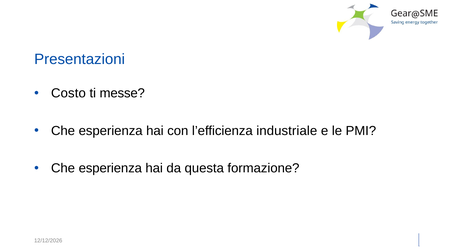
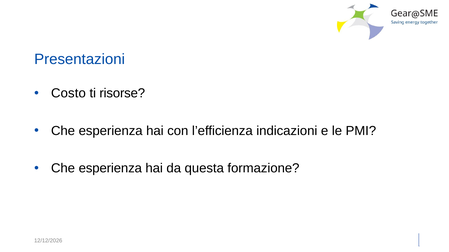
messe: messe -> risorse (122, 93)
industriale: industriale -> indicazioni (287, 131)
